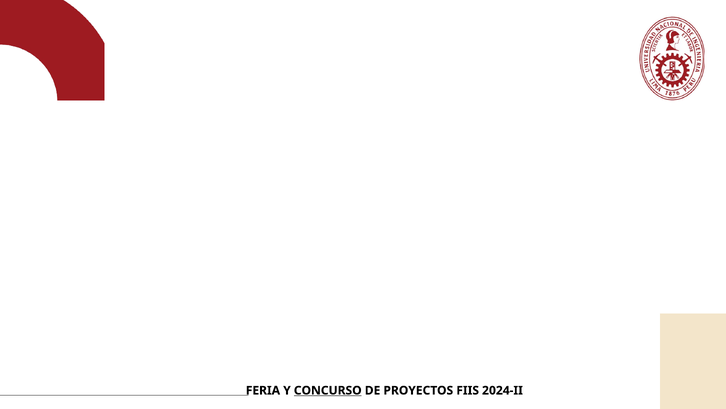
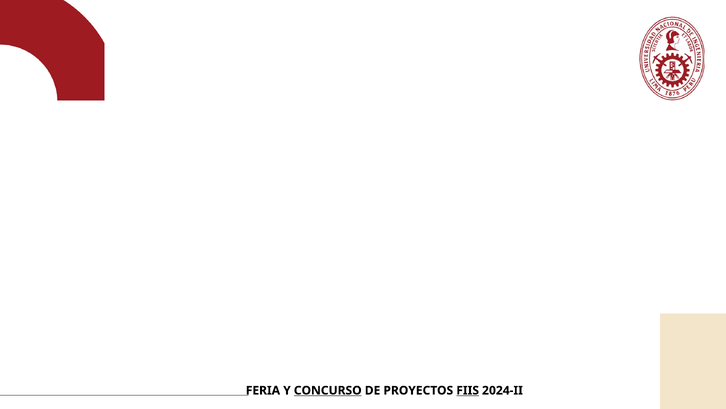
FIIS underline: none -> present (468, 390)
